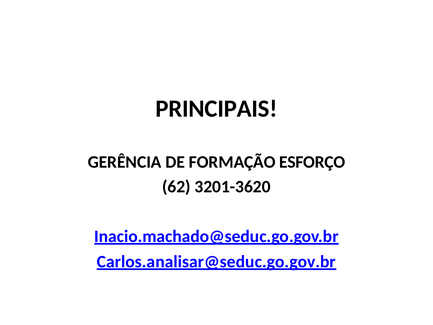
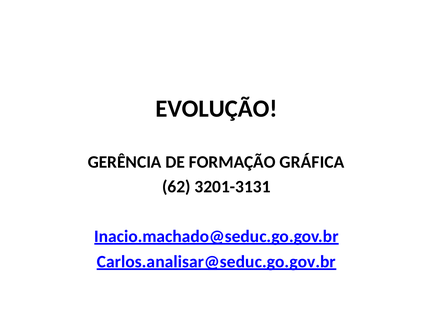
PRINCIPAIS: PRINCIPAIS -> EVOLUÇÃO (216, 109)
ESFORÇO: ESFORÇO -> GRÁFICA (312, 162)
3201-3620: 3201-3620 -> 3201-3131 (233, 187)
